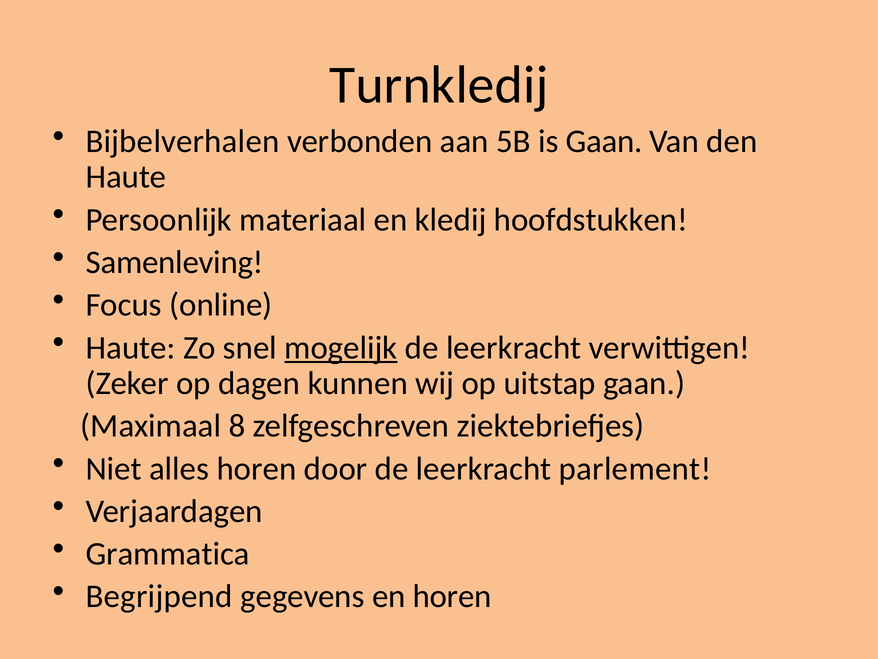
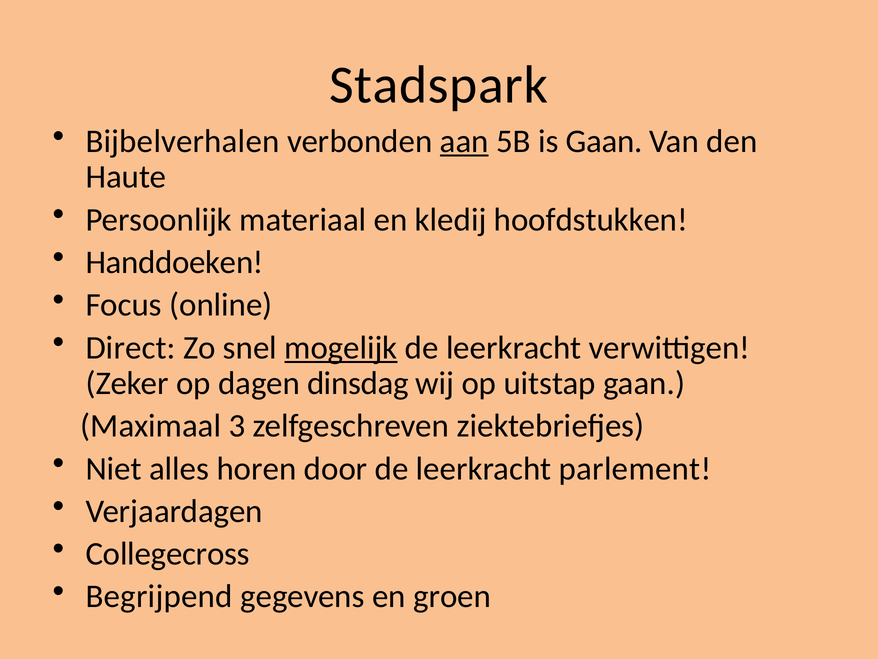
Turnkledij: Turnkledij -> Stadspark (439, 85)
aan underline: none -> present (464, 141)
Samenleving: Samenleving -> Handdoeken (175, 262)
Haute: Haute -> Direct (131, 347)
kunnen: kunnen -> dinsdag (358, 383)
8: 8 -> 3 (237, 426)
Grammatica: Grammatica -> Collegecross (168, 554)
en horen: horen -> groen (452, 596)
